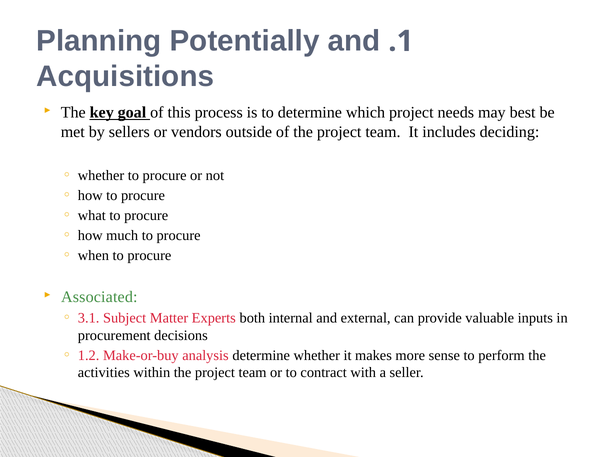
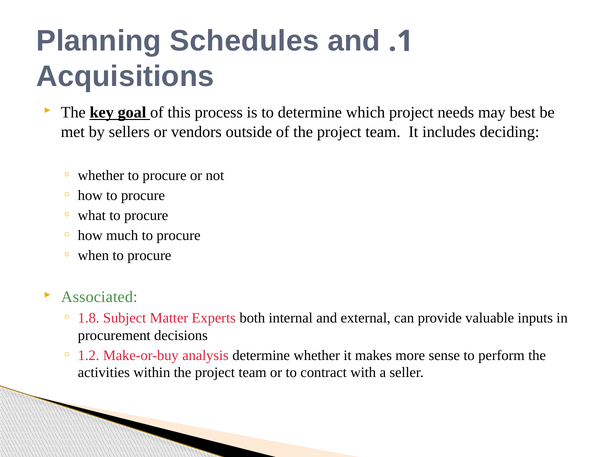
Potentially: Potentially -> Schedules (245, 41)
3.1: 3.1 -> 1.8 (89, 318)
